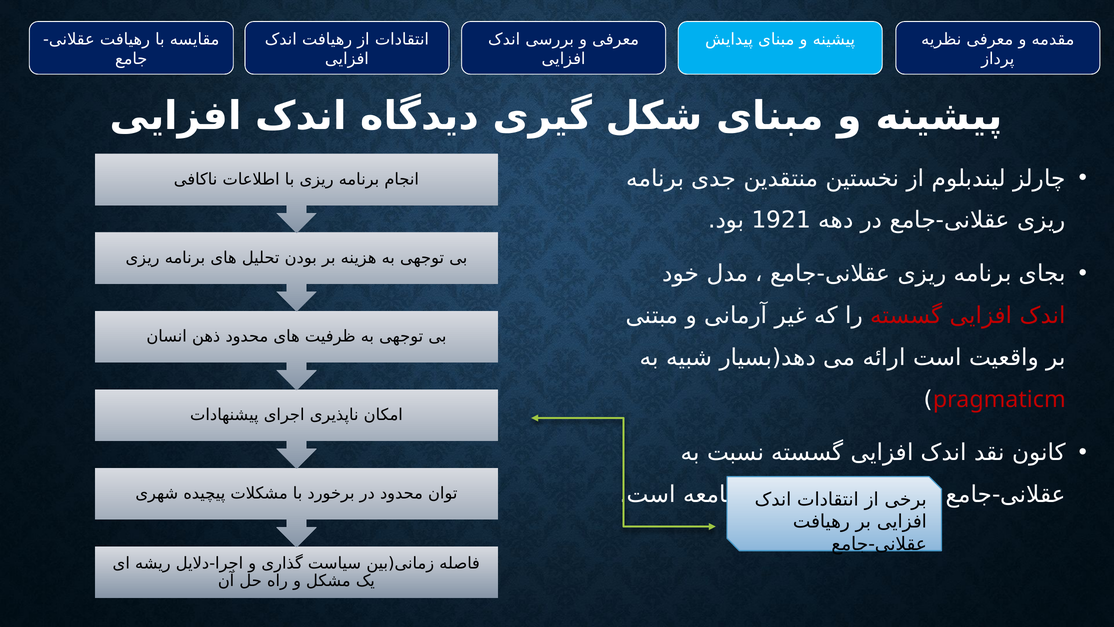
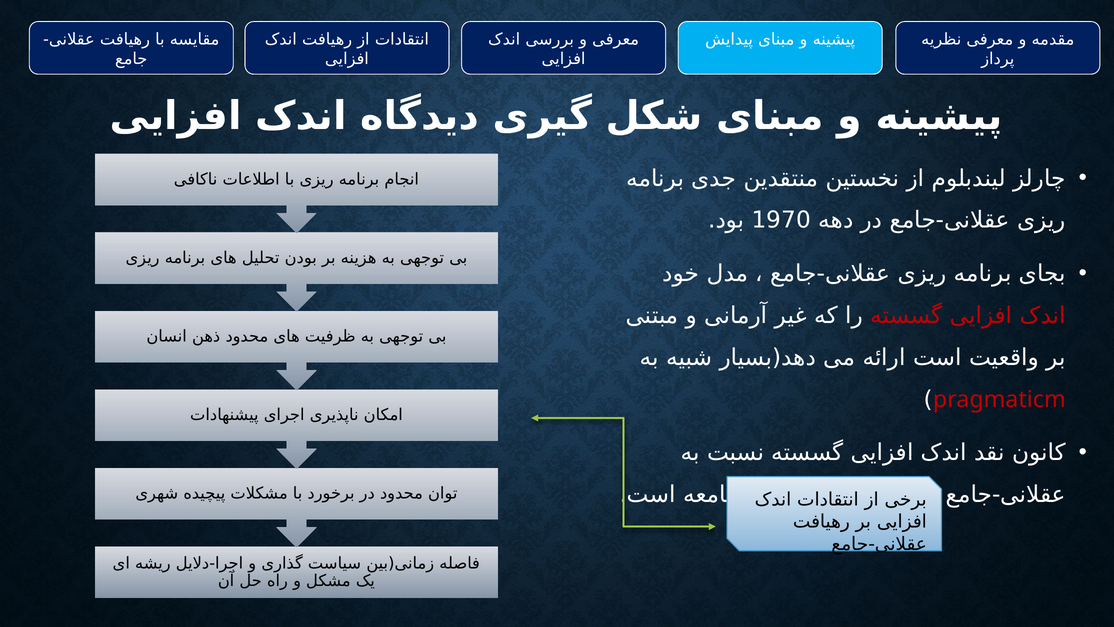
1921: 1921 -> 1970 (781, 220)
